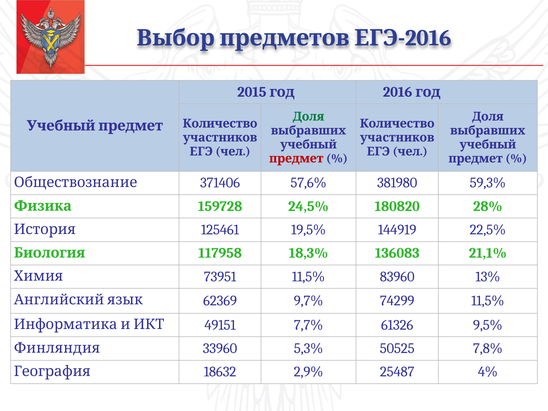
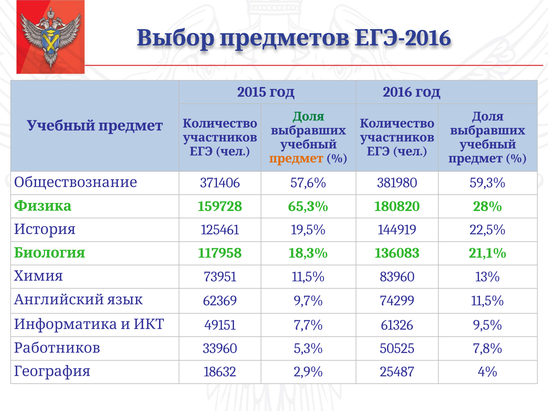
предмет colour: red -> orange (296, 158)
24,5%: 24,5% -> 65,3% (308, 206)
Финляндия: Финляндия -> Работников (57, 348)
